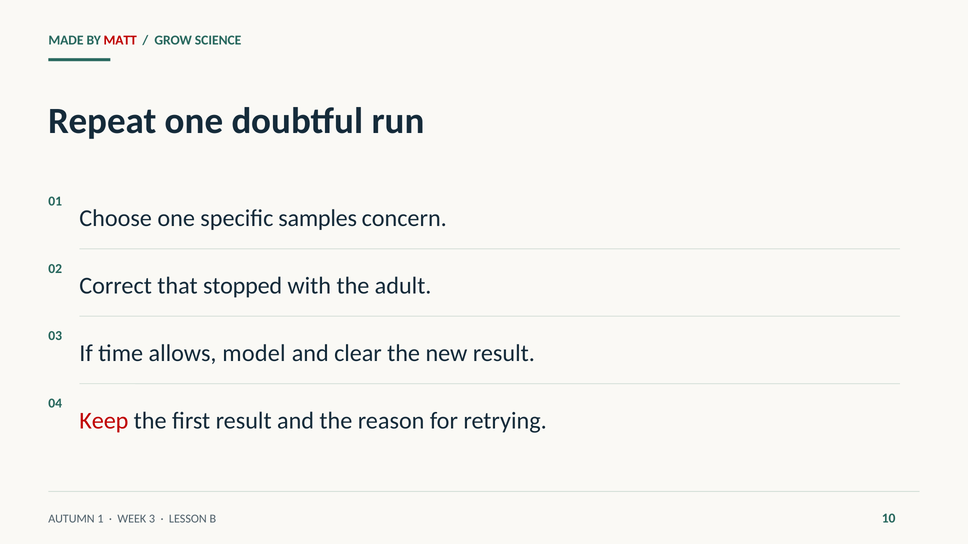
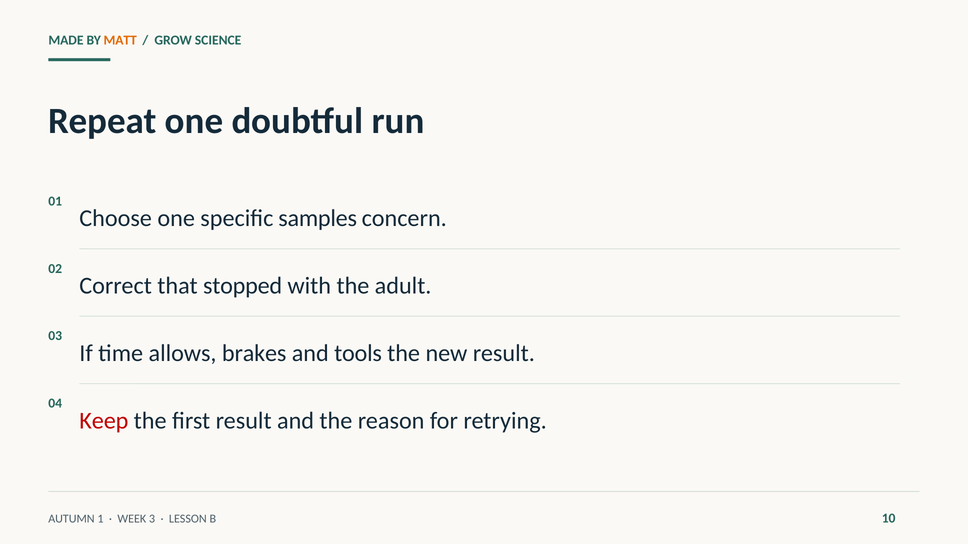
MATT colour: red -> orange (120, 40)
model: model -> brakes (254, 353)
clear: clear -> tools (358, 353)
